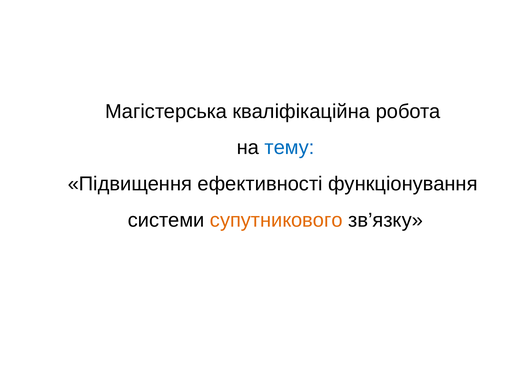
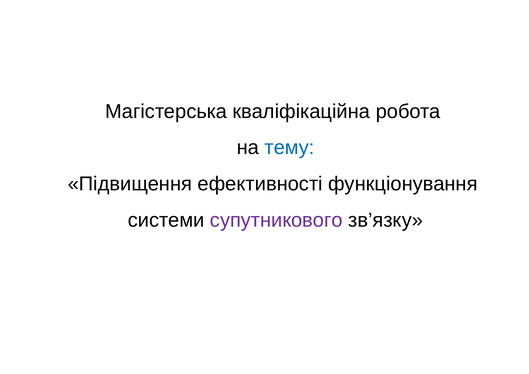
супутникового colour: orange -> purple (276, 220)
